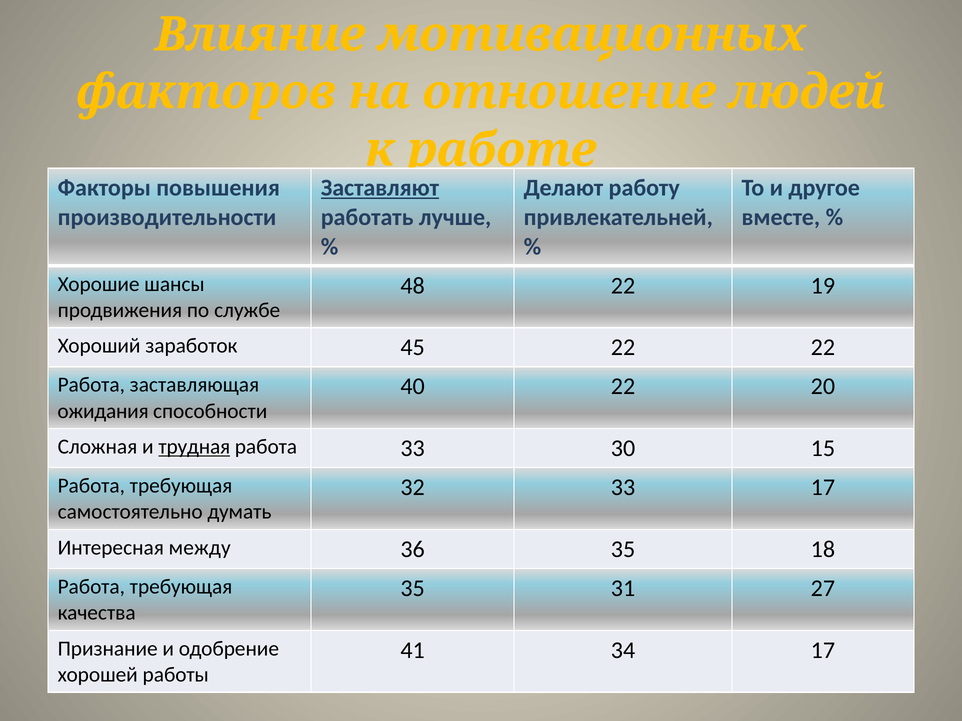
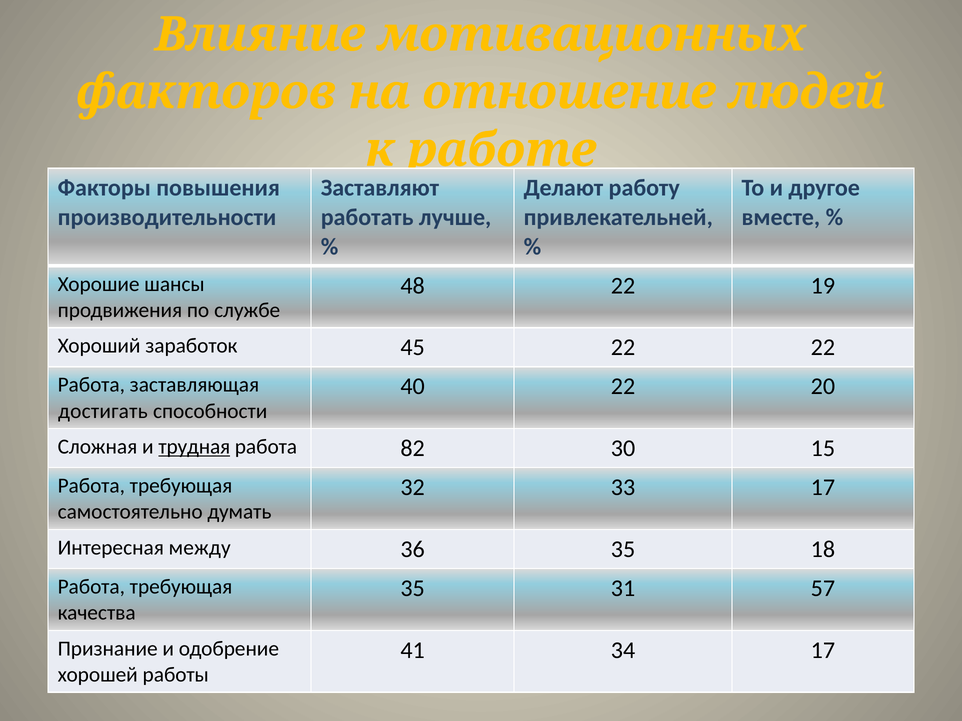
Заставляют underline: present -> none (380, 188)
ожидания: ожидания -> достигать (103, 411)
работа 33: 33 -> 82 (413, 449)
27: 27 -> 57 (823, 589)
